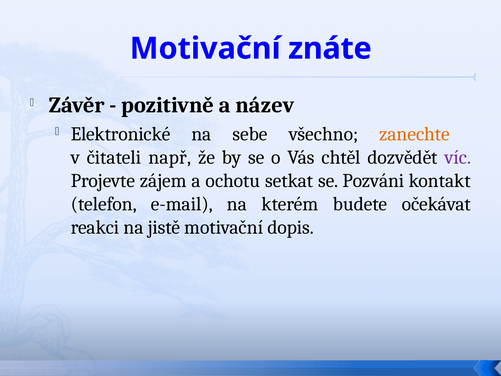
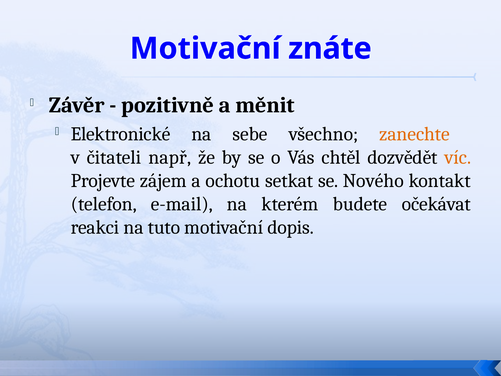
název: název -> měnit (265, 105)
víc colour: purple -> orange (458, 157)
Pozváni: Pozváni -> Nového (373, 181)
jistě: jistě -> tuto (164, 227)
